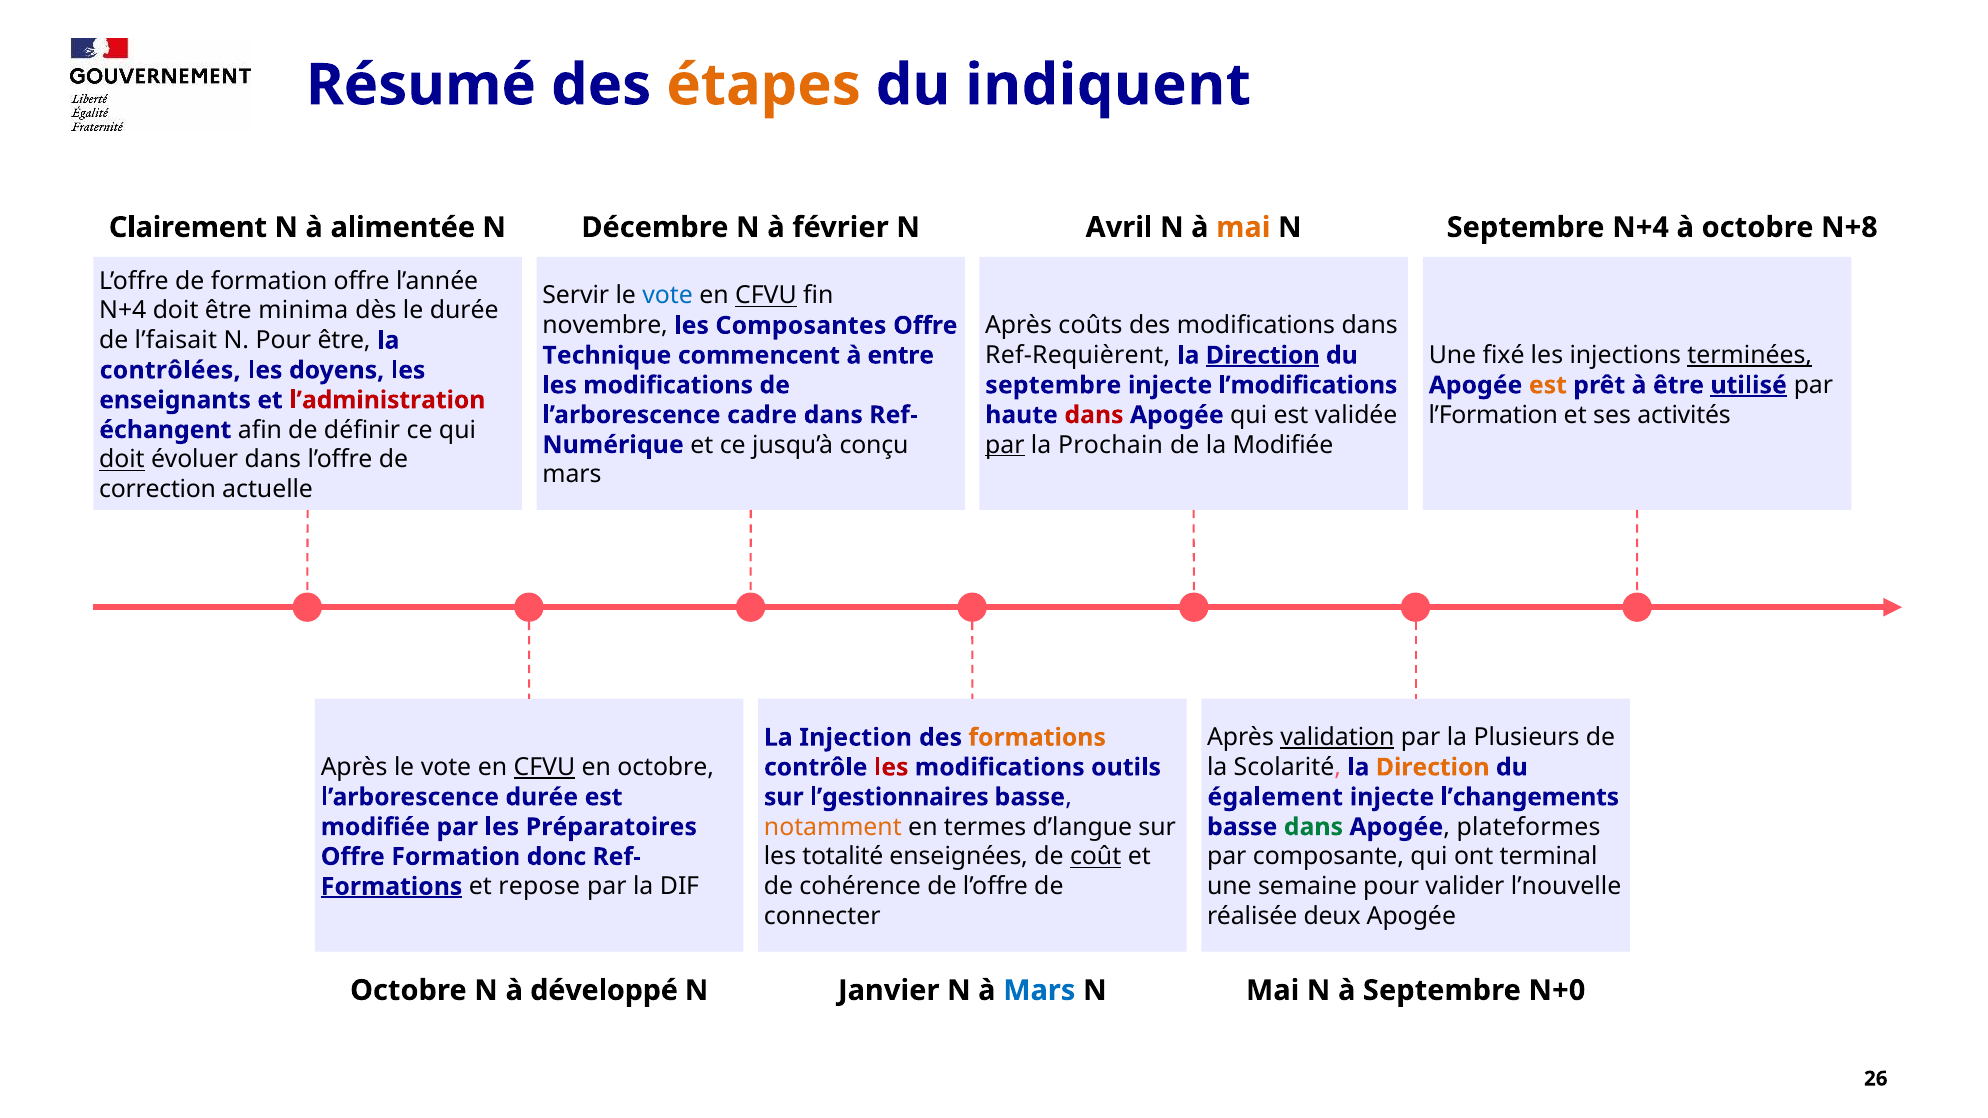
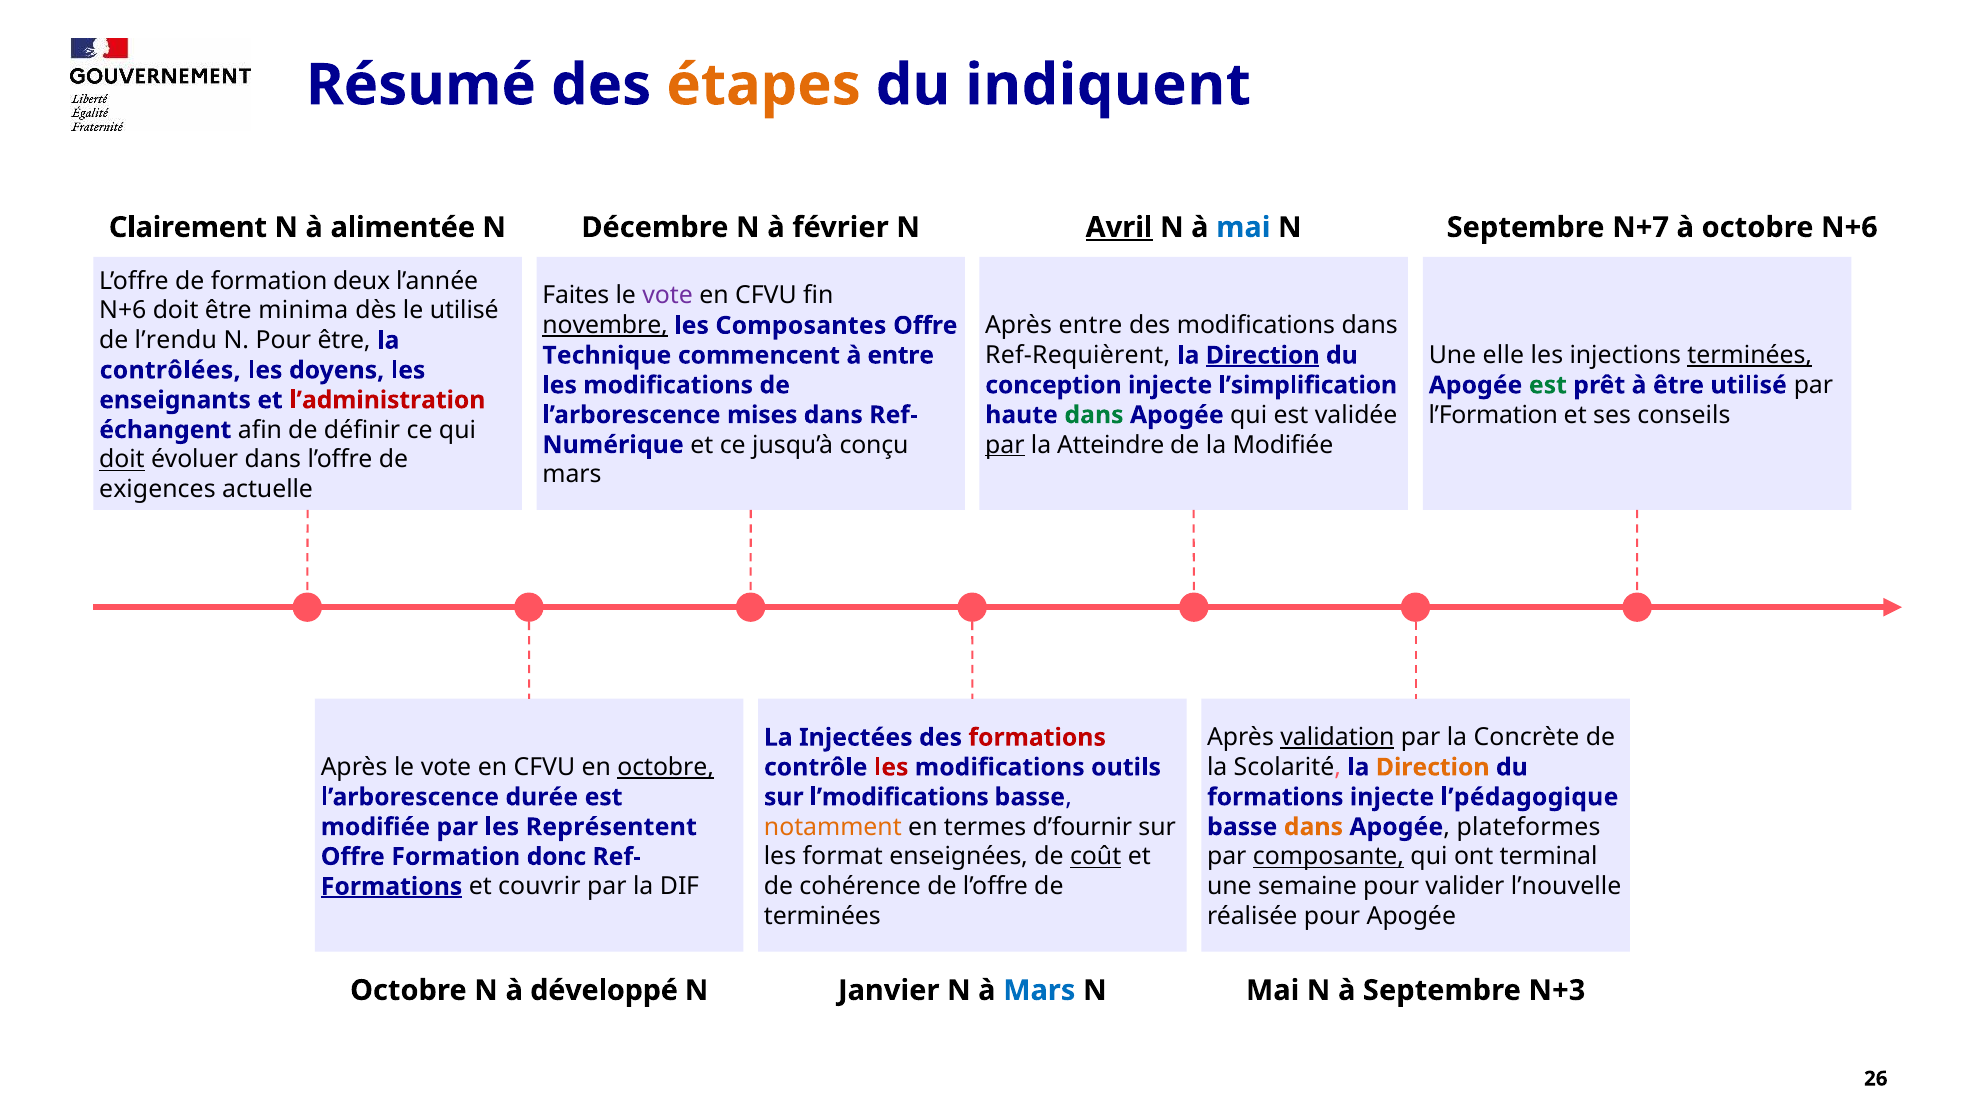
Avril underline: none -> present (1119, 227)
mai colour: orange -> blue (1243, 227)
Septembre N+4: N+4 -> N+7 (1641, 227)
octobre N+8: N+8 -> N+6 (1849, 227)
formation offre: offre -> deux (362, 281)
Servir: Servir -> Faites (576, 296)
vote colour: blue -> purple (668, 296)
CFVU underline: present -> none (766, 296)
N+4: N+4 -> N+6 (123, 311)
le durée: durée -> utilisé (464, 311)
novembre underline: none -> present (605, 326)
Après coûts: coûts -> entre (1090, 326)
l’faisait: l’faisait -> l’rendu (176, 341)
fixé: fixé -> elle (1503, 355)
septembre: septembre -> conception (1053, 385)
l’modifications: l’modifications -> l’simplification (1308, 385)
est colour: orange -> green (1548, 385)
utilisé underline: present -> none (1749, 385)
activités: activités -> conseils (1684, 415)
cadre: cadre -> mises (762, 415)
dans colour: red -> green (1094, 415)
Prochain: Prochain -> Atteindre (1111, 445)
correction: correction -> exigences (157, 490)
Plusieurs: Plusieurs -> Concrète (1526, 738)
Injection: Injection -> Injectées (856, 738)
formations colour: orange -> red (1037, 738)
CFVU underline: present -> none (544, 767)
octobre underline: none -> present (666, 767)
l’gestionnaires: l’gestionnaires -> l’modifications (899, 797)
également: également -> formations (1275, 797)
l’changements: l’changements -> l’pédagogique (1529, 797)
d’langue: d’langue -> d’fournir (1082, 827)
Préparatoires: Préparatoires -> Représentent (611, 827)
dans colour: green -> orange (1313, 827)
totalité: totalité -> format (843, 857)
composante underline: none -> present (1329, 857)
repose: repose -> couvrir (539, 887)
connecter: connecter -> terminées (822, 917)
réalisée deux: deux -> pour (1332, 917)
N+0: N+0 -> N+3 (1557, 991)
